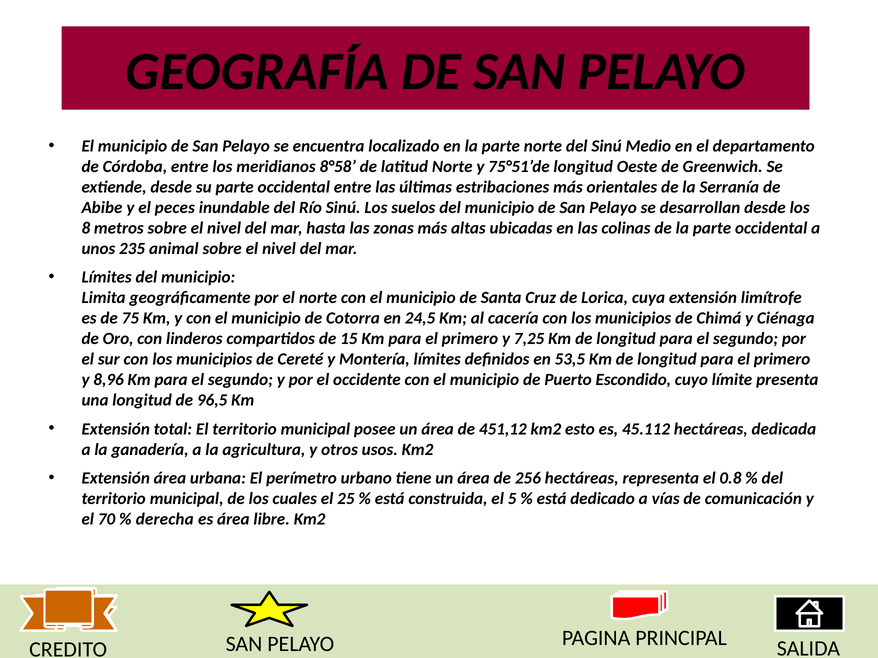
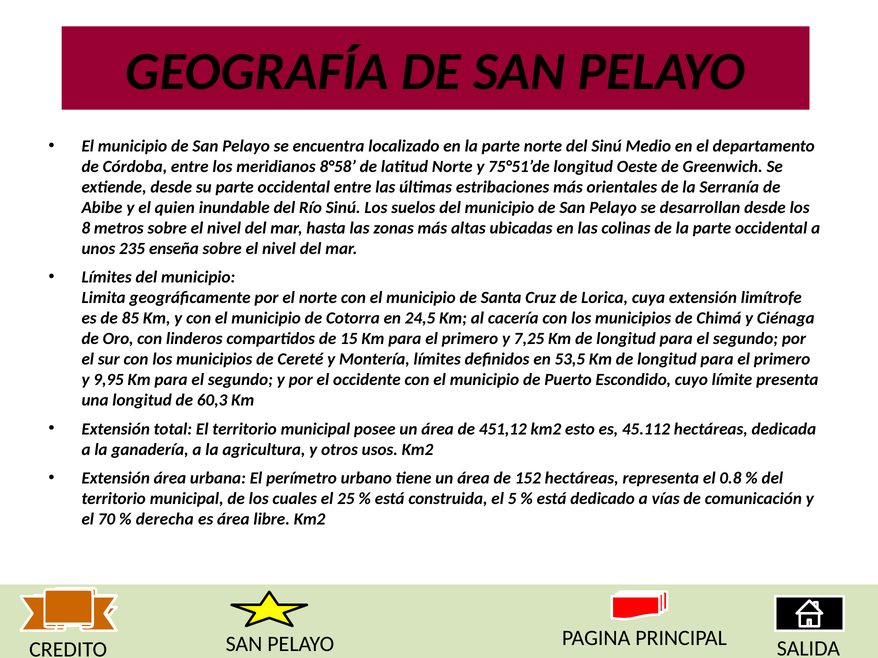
peces: peces -> quien (175, 208)
animal: animal -> enseña (174, 249)
75: 75 -> 85 (130, 318)
8,96: 8,96 -> 9,95 (109, 380)
96,5: 96,5 -> 60,3 (212, 400)
256: 256 -> 152 (528, 479)
